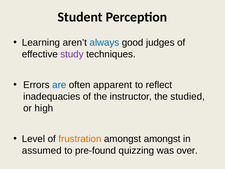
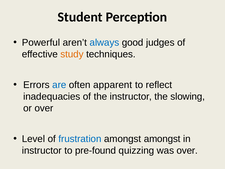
Learning: Learning -> Powerful (41, 42)
study colour: purple -> orange (72, 54)
studied: studied -> slowing (188, 96)
or high: high -> over (44, 108)
frustration colour: orange -> blue (80, 139)
assumed: assumed -> instructor (42, 150)
